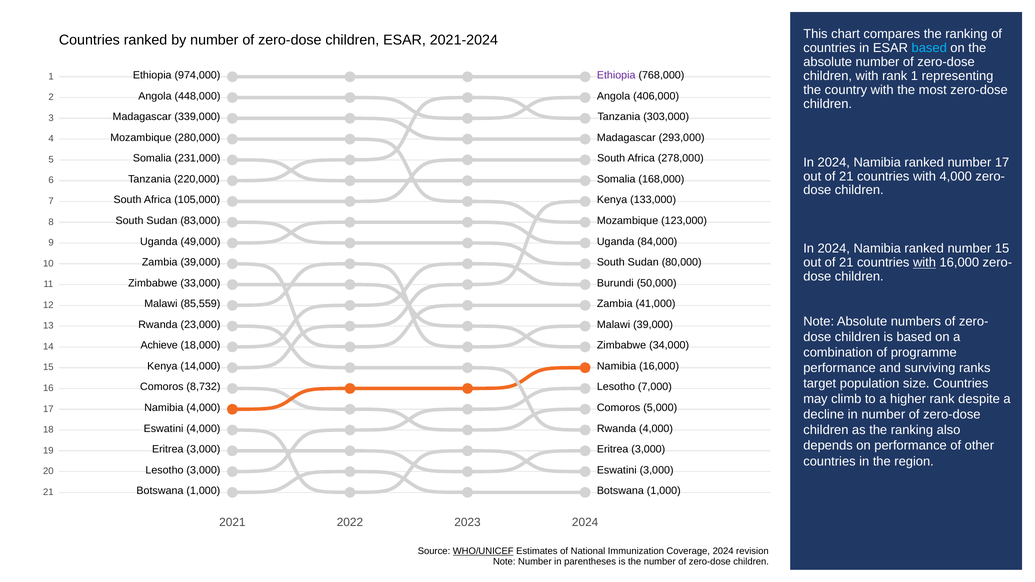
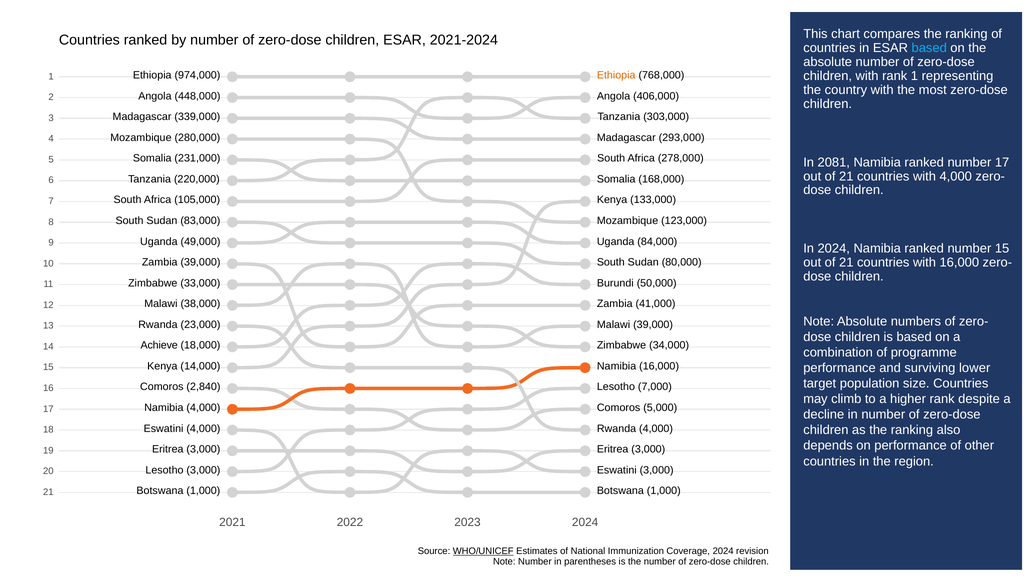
Ethiopia colour: purple -> orange (616, 75)
2024: 2024 -> 2081 (834, 162)
with underline: present -> none (925, 263)
85,559: 85,559 -> 38,000 (200, 304)
ranks: ranks -> lower (975, 368)
8,732: 8,732 -> 2,840 (203, 387)
